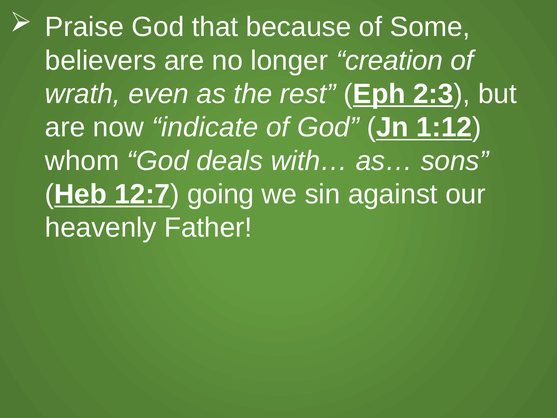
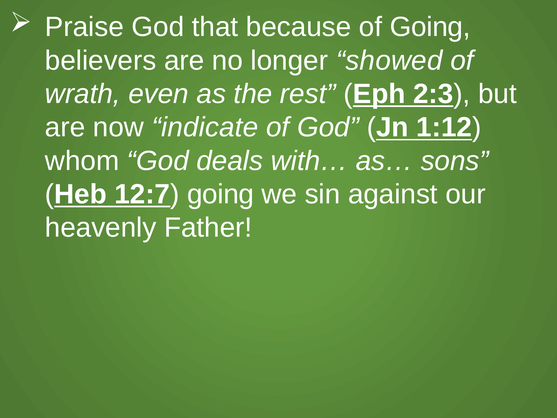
of Some: Some -> Going (430, 27)
creation: creation -> showed (389, 60)
